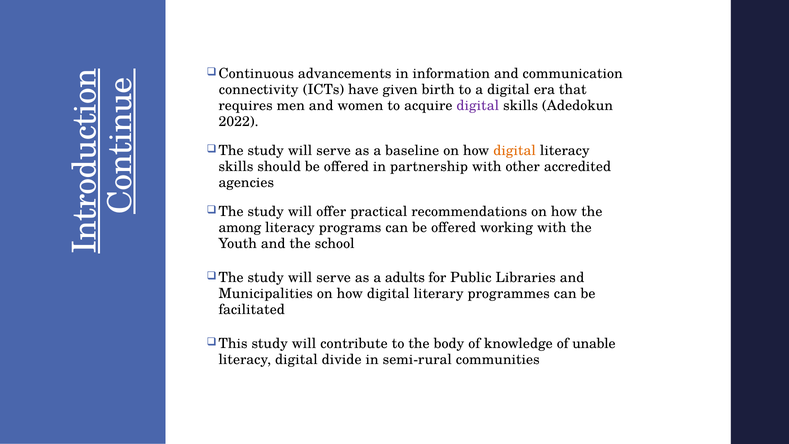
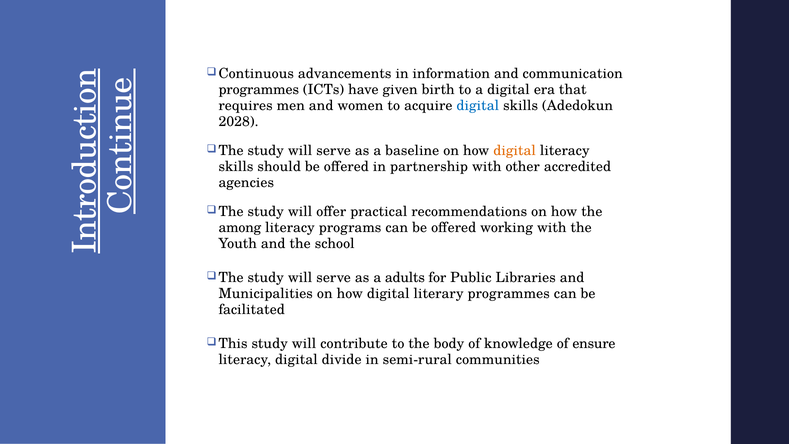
connectivity: connectivity -> programmes (259, 90)
digital colour: purple -> blue (478, 105)
2022: 2022 -> 2028 (239, 121)
unable: unable -> ensure (594, 344)
